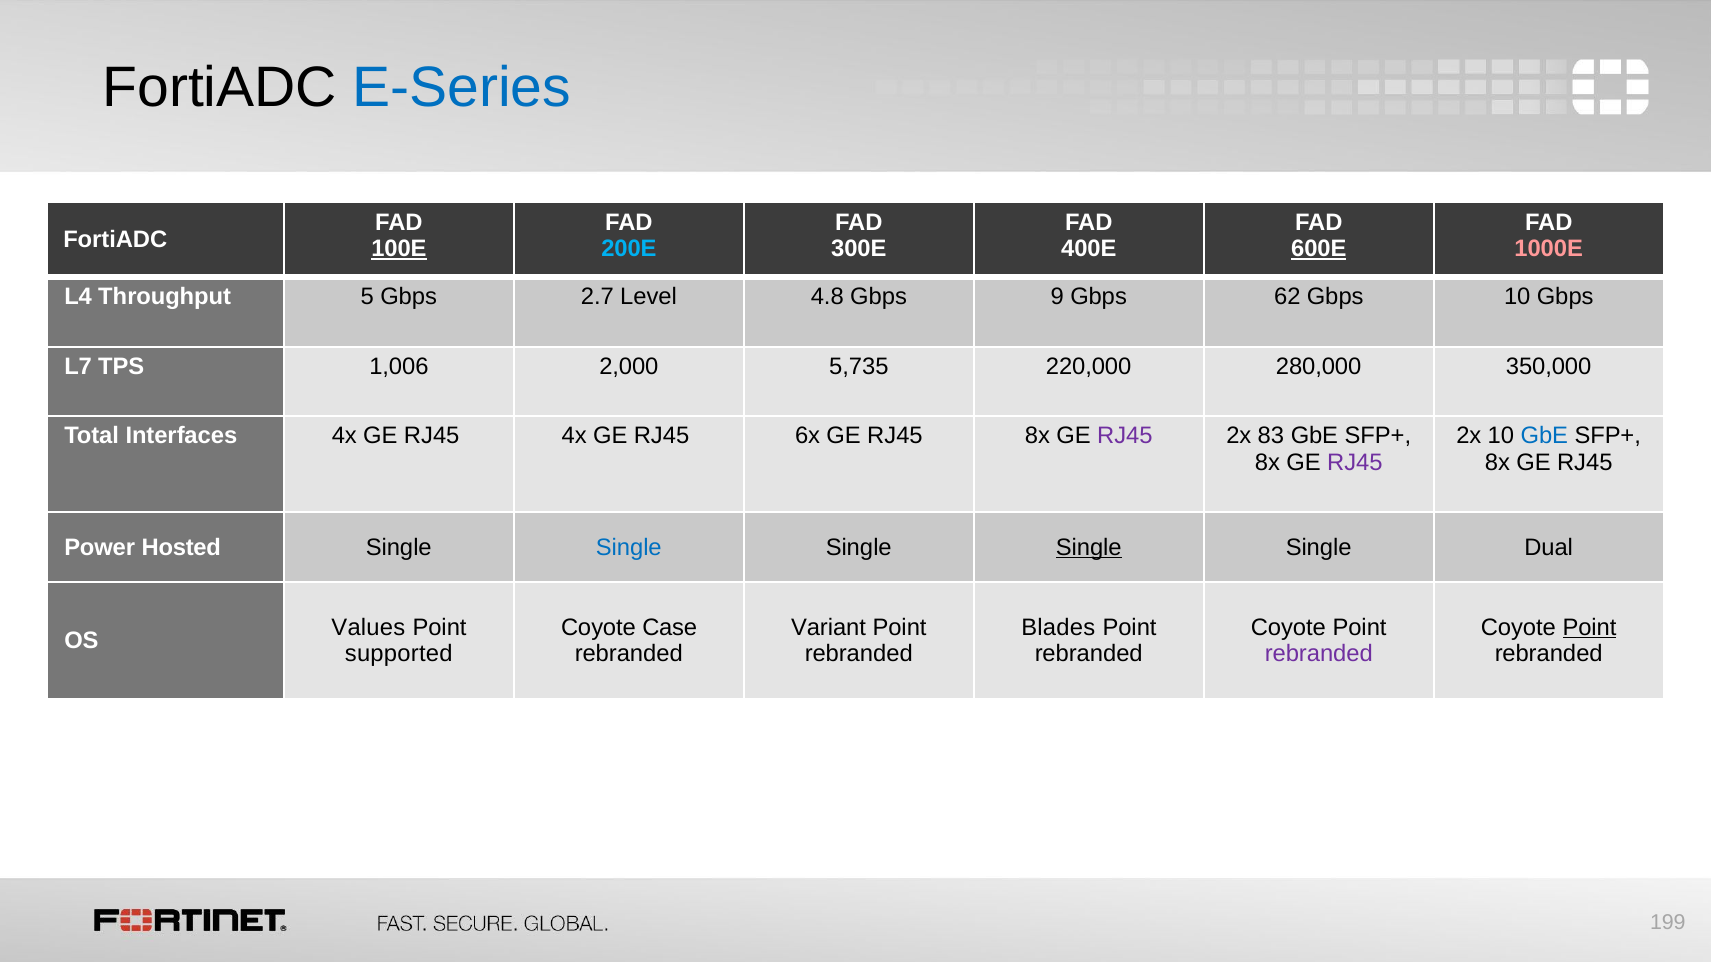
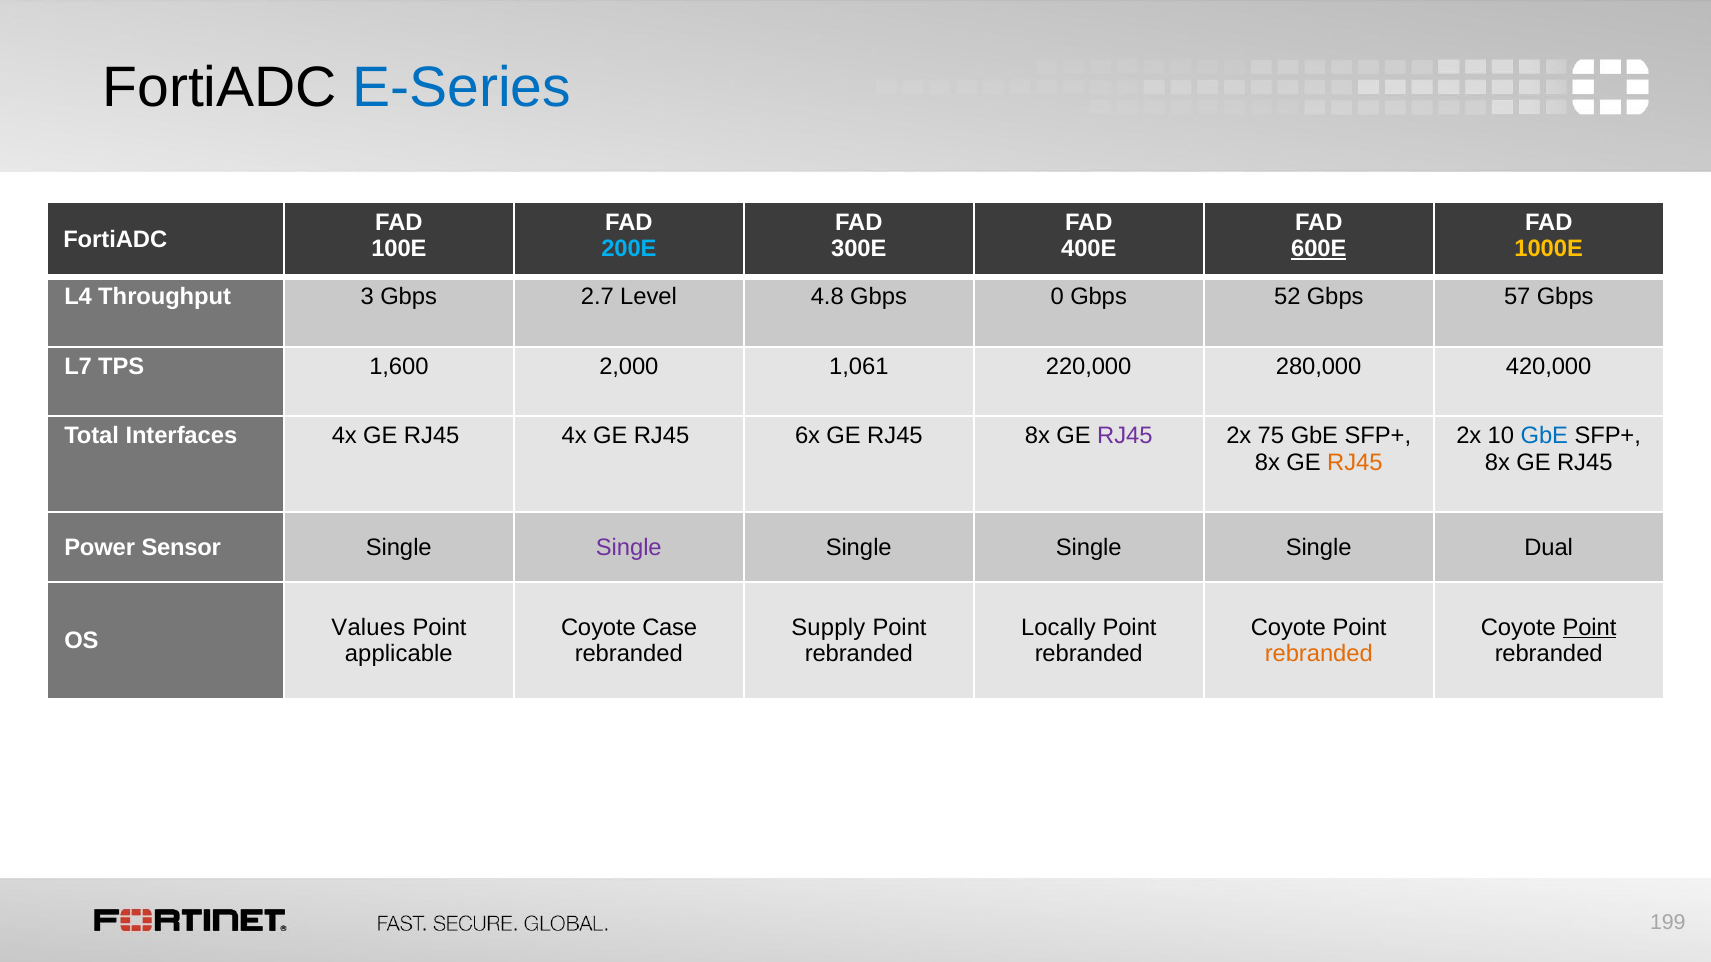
100E underline: present -> none (399, 249)
1000E colour: pink -> yellow (1549, 249)
5: 5 -> 3 (367, 297)
9: 9 -> 0 (1057, 297)
62: 62 -> 52 (1287, 297)
Gbps 10: 10 -> 57 (1517, 297)
1,006: 1,006 -> 1,600 (399, 367)
5,735: 5,735 -> 1,061 (859, 367)
350,000: 350,000 -> 420,000 (1549, 367)
83: 83 -> 75 (1271, 436)
RJ45 colour: purple -> orange (1355, 463)
Hosted: Hosted -> Sensor (181, 548)
Single colour: blue -> purple (629, 548)
Single underline: present -> none (1089, 548)
Variant: Variant -> Supply (828, 628)
Blades: Blades -> Locally (1058, 628)
supported: supported -> applicable (399, 654)
rebranded colour: purple -> orange (1319, 654)
